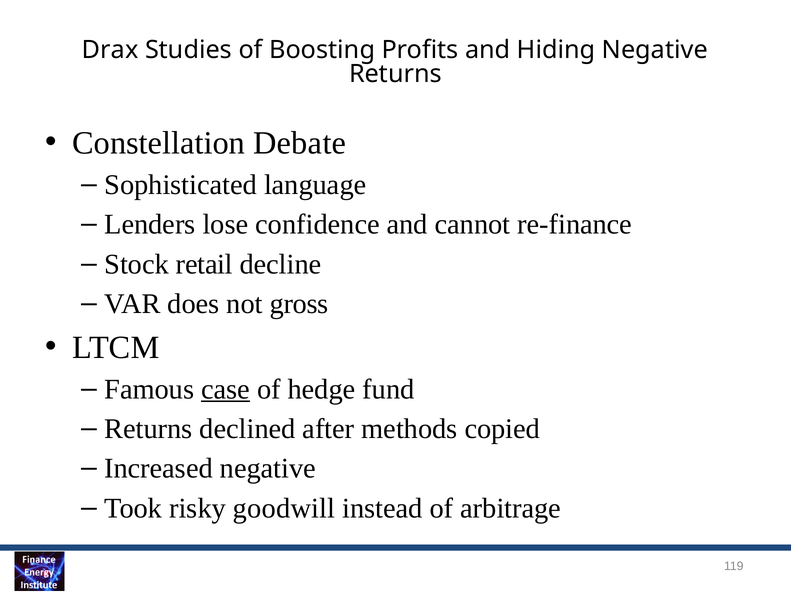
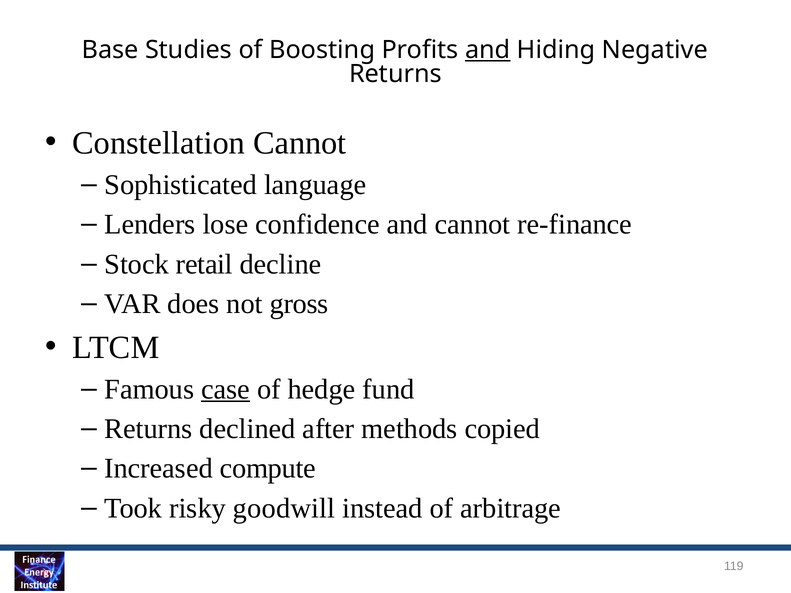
Drax: Drax -> Base (110, 50)
and underline: none -> present (488, 50)
Constellation Debate: Debate -> Cannot (300, 143)
Increased negative: negative -> compute (268, 469)
